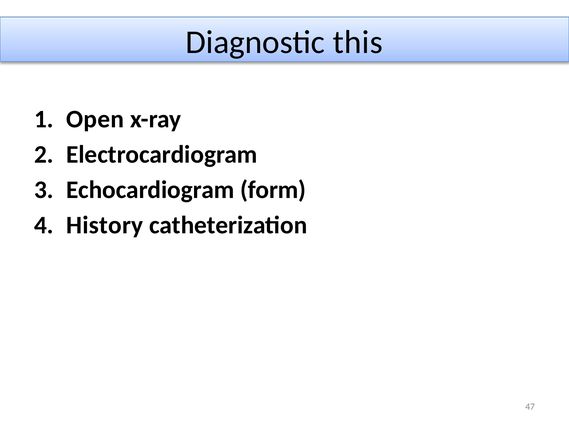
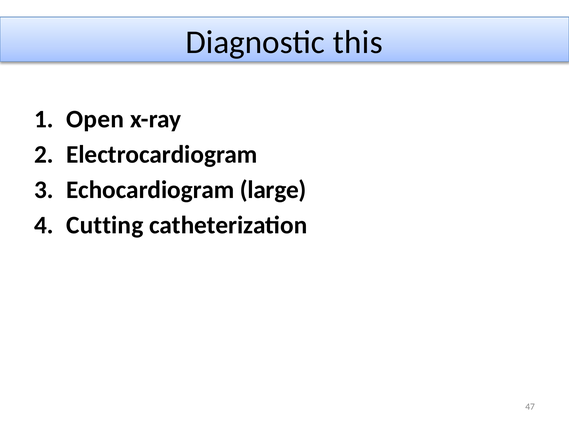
form: form -> large (273, 190)
History: History -> Cutting (105, 226)
